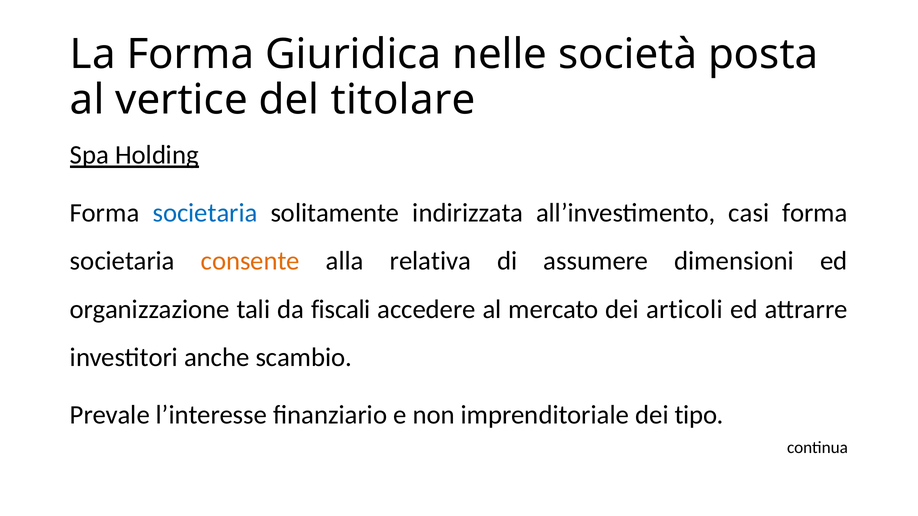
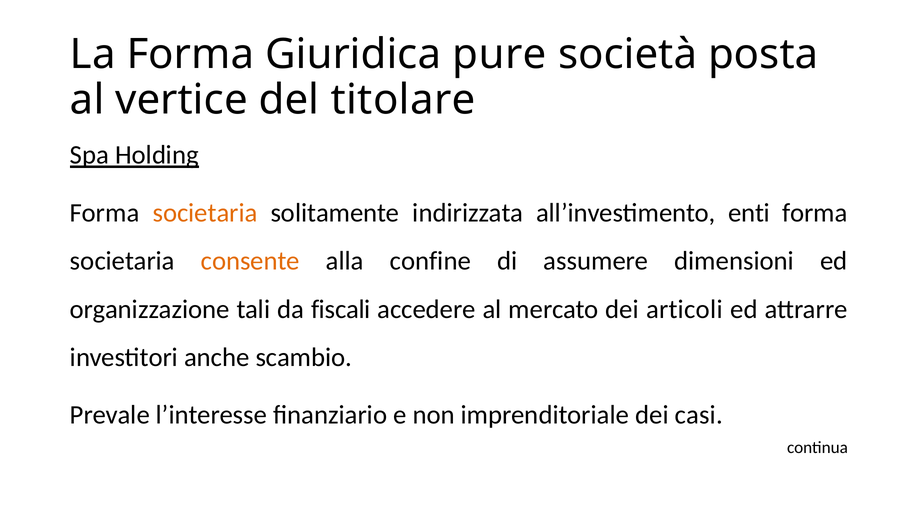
nelle: nelle -> pure (499, 54)
societaria colour: blue -> orange (205, 213)
casi: casi -> enti (749, 213)
relativa: relativa -> confine (430, 261)
tipo: tipo -> casi (699, 415)
